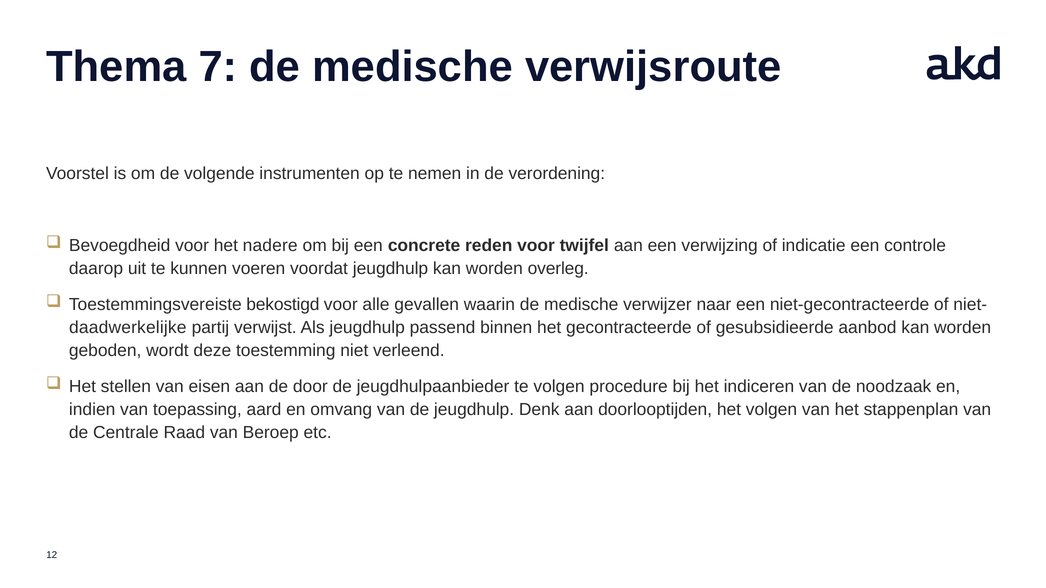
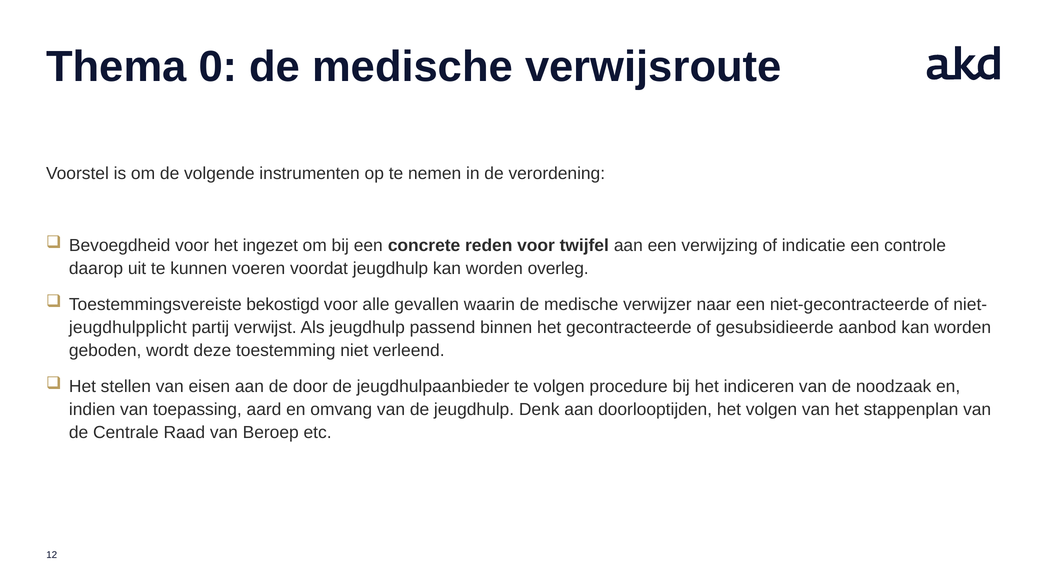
7: 7 -> 0 (218, 67)
nadere: nadere -> ingezet (270, 246)
daadwerkelijke: daadwerkelijke -> jeugdhulpplicht (128, 328)
